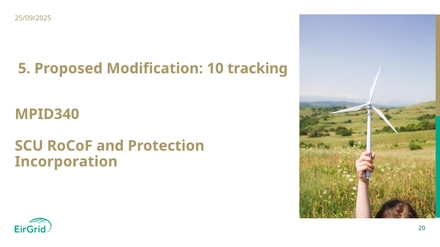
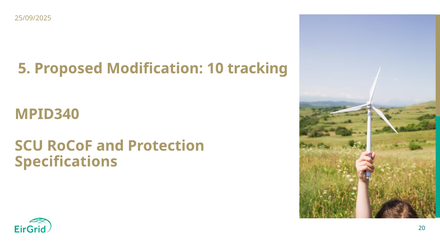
Incorporation: Incorporation -> Specifications (66, 162)
